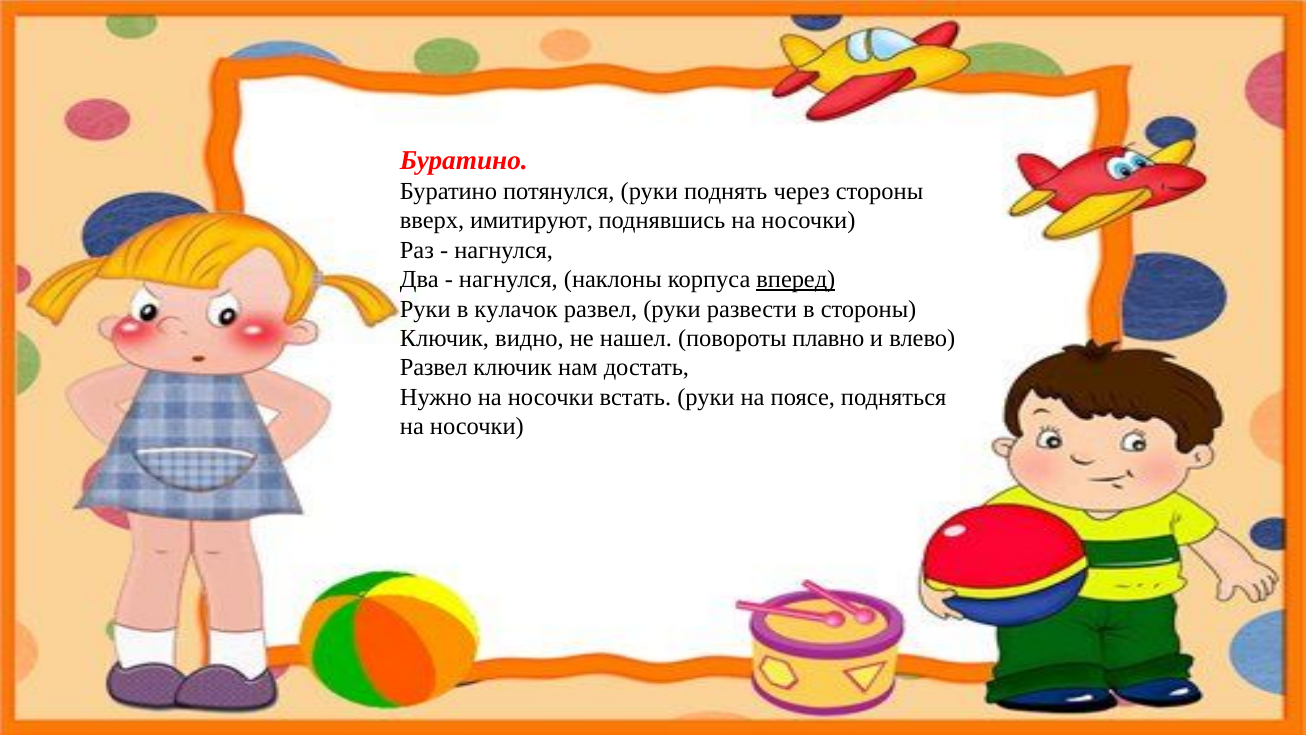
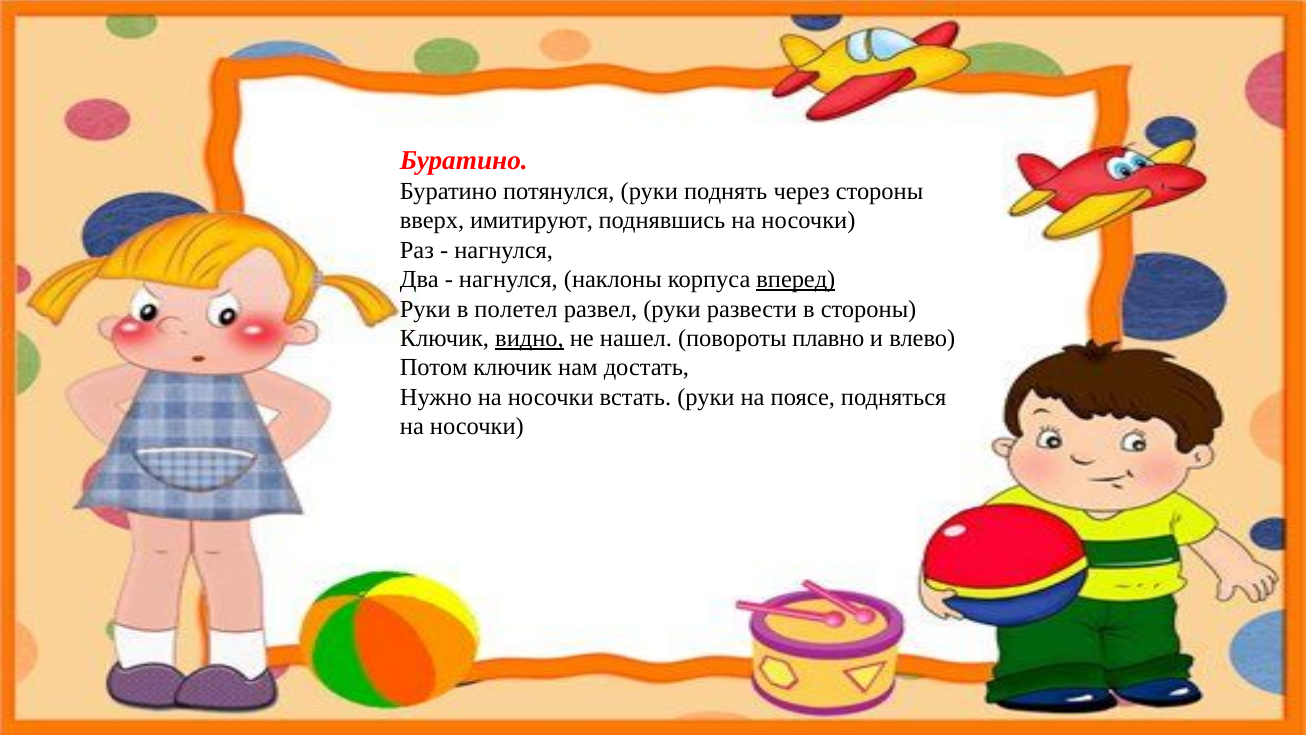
кулачок: кулачок -> полетел (516, 309)
видно underline: none -> present (530, 338)
Развел: Развел -> Потом (434, 368)
